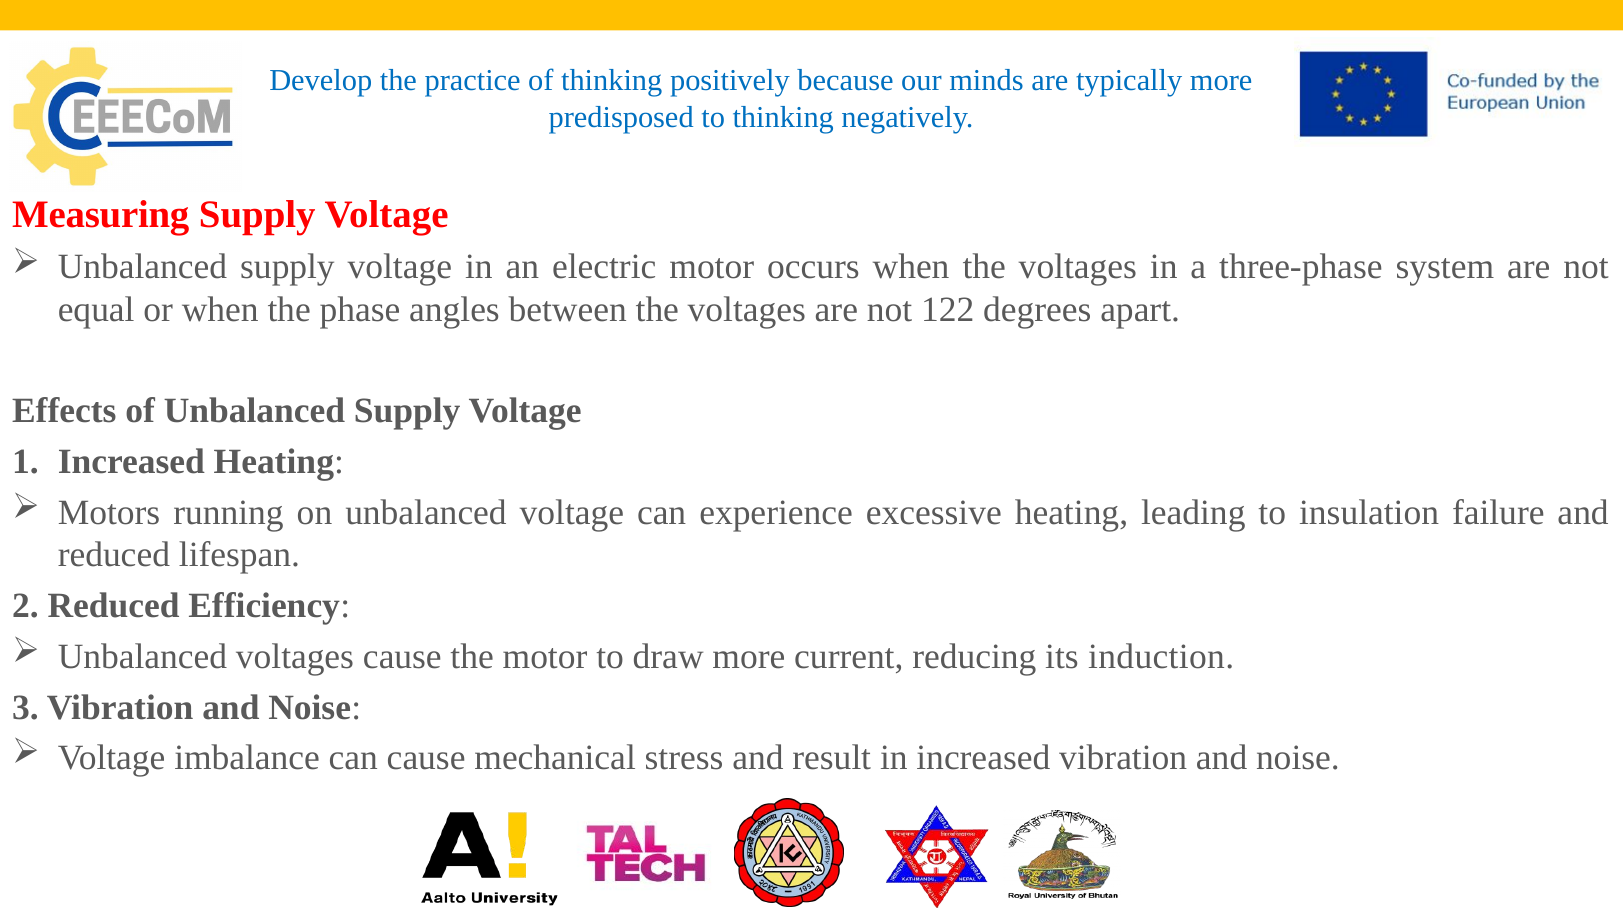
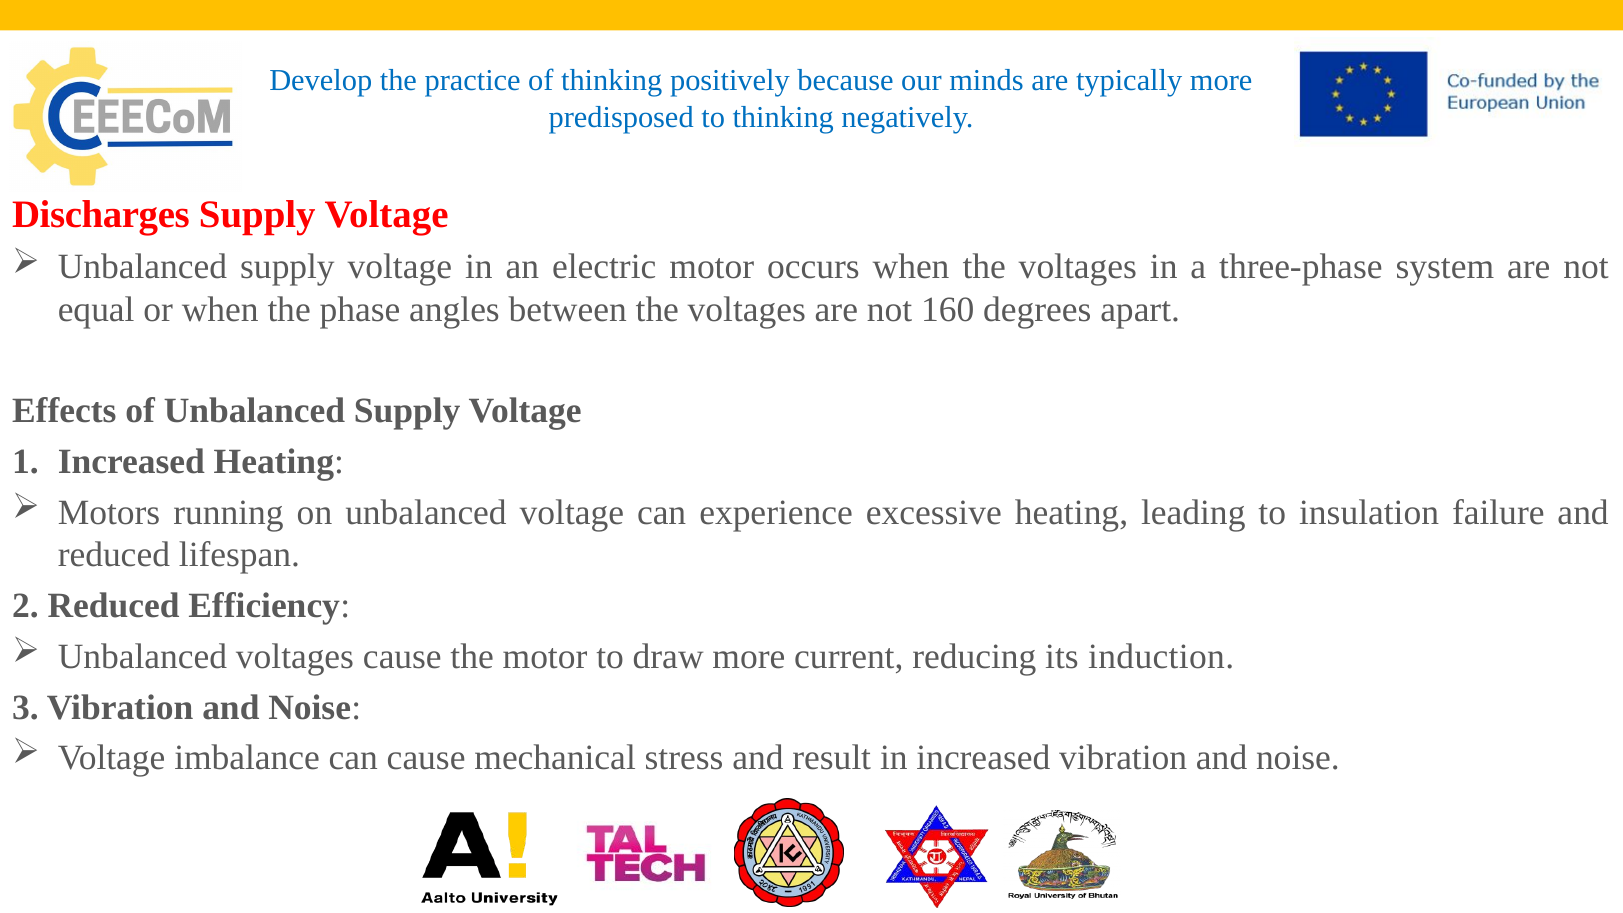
Measuring: Measuring -> Discharges (101, 215)
122: 122 -> 160 (948, 310)
